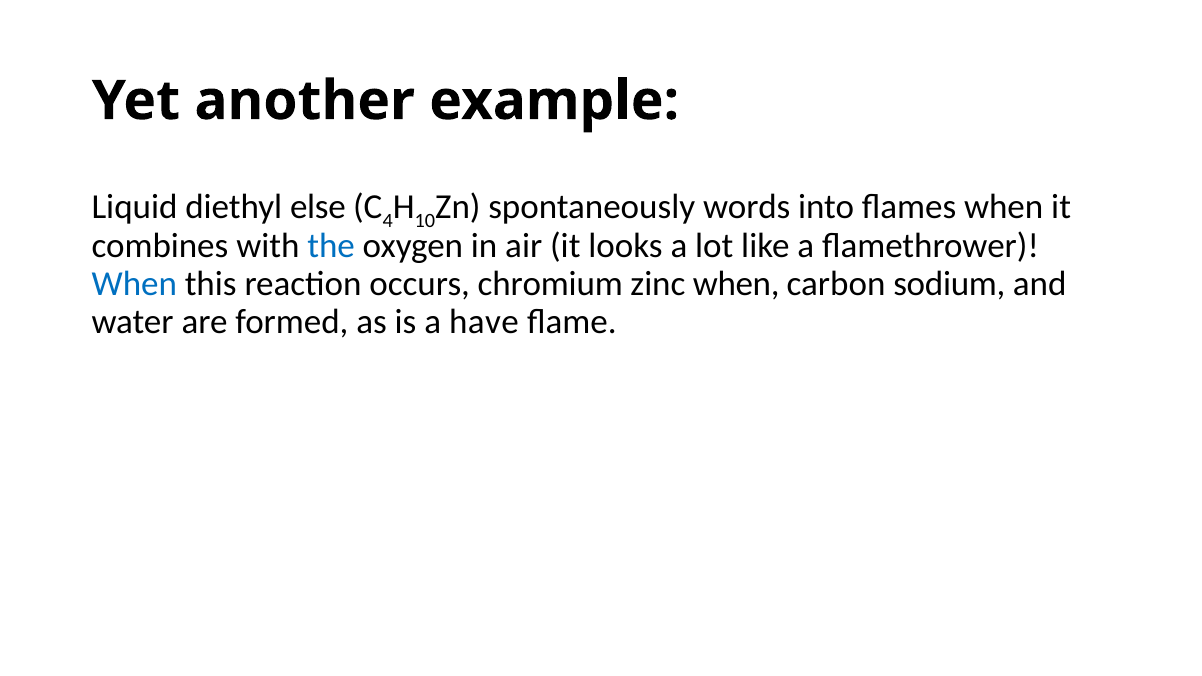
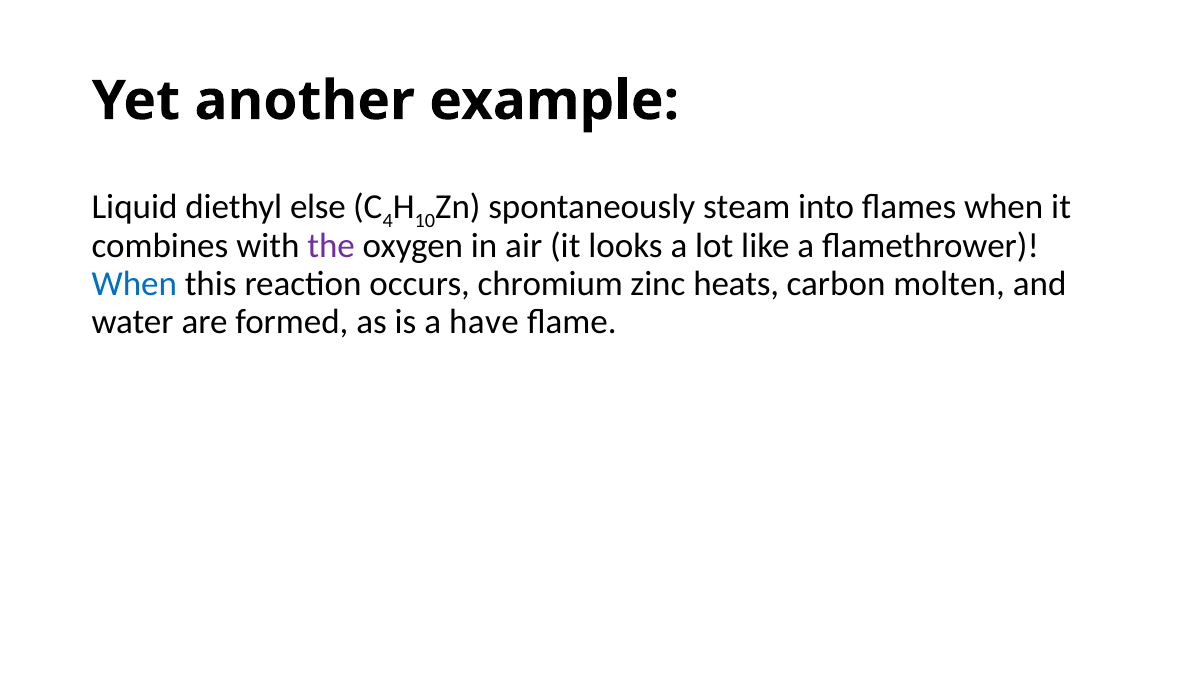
words: words -> steam (747, 207)
the colour: blue -> purple (331, 246)
zinc when: when -> heats (736, 284)
sodium: sodium -> molten (949, 284)
